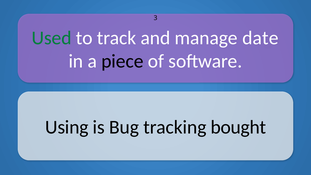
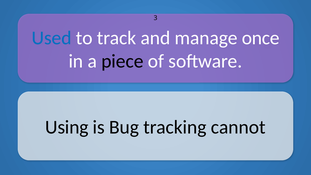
Used colour: green -> blue (52, 38)
date: date -> once (261, 38)
bought: bought -> cannot (238, 127)
